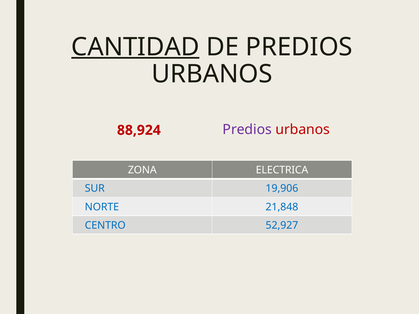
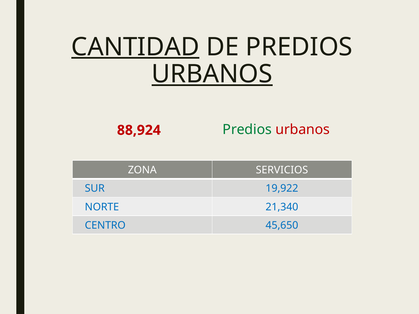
URBANOS underline: none -> present (212, 74)
Predios colour: purple -> green (247, 130)
ELECTRICA: ELECTRICA -> SERVICIOS (282, 170)
19,906: 19,906 -> 19,922 (282, 189)
21,848: 21,848 -> 21,340 (282, 207)
52,927: 52,927 -> 45,650 (282, 226)
